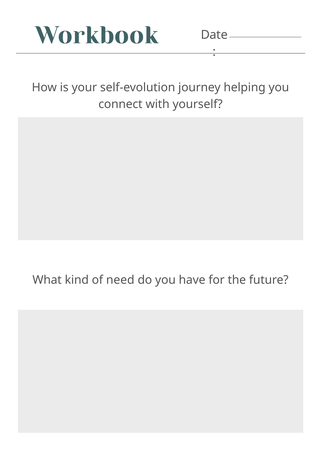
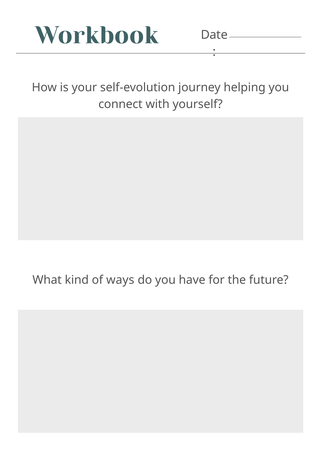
need: need -> ways (120, 280)
